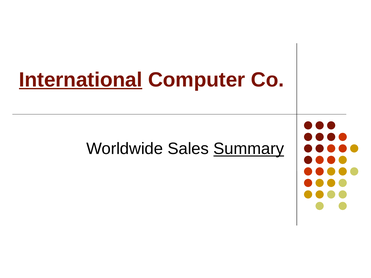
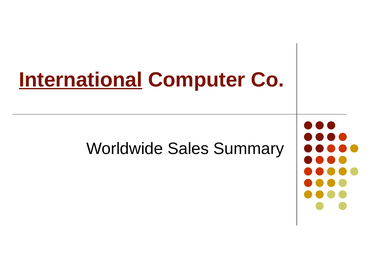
Summary underline: present -> none (249, 149)
